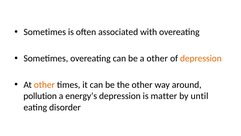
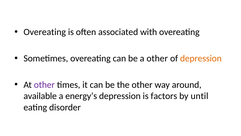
Sometimes: Sometimes -> Overeating (45, 32)
other colour: orange -> purple (44, 85)
pollution: pollution -> available (40, 96)
matter: matter -> factors (164, 96)
